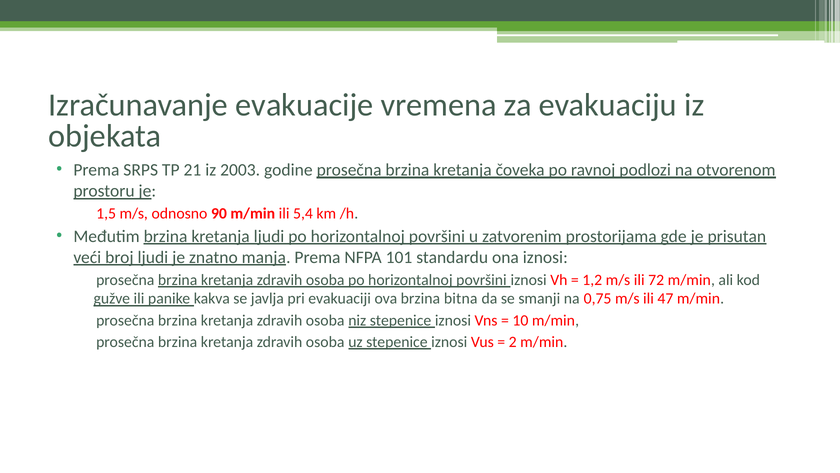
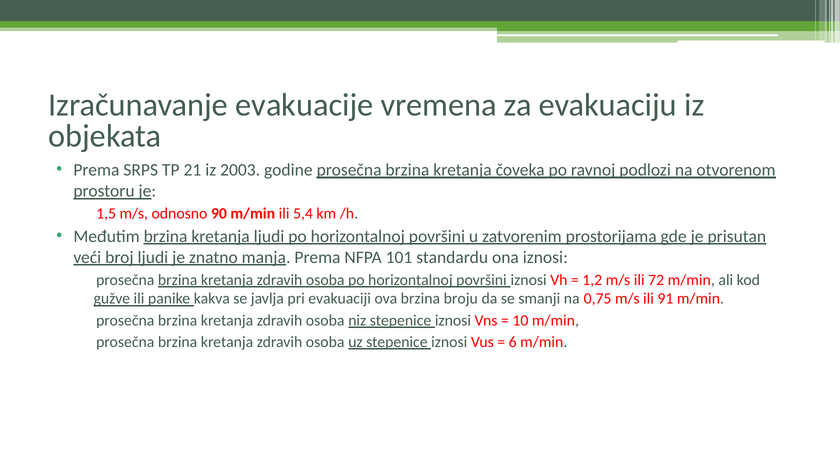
bitna: bitna -> broju (461, 298)
47: 47 -> 91 (665, 298)
2: 2 -> 6 (513, 341)
